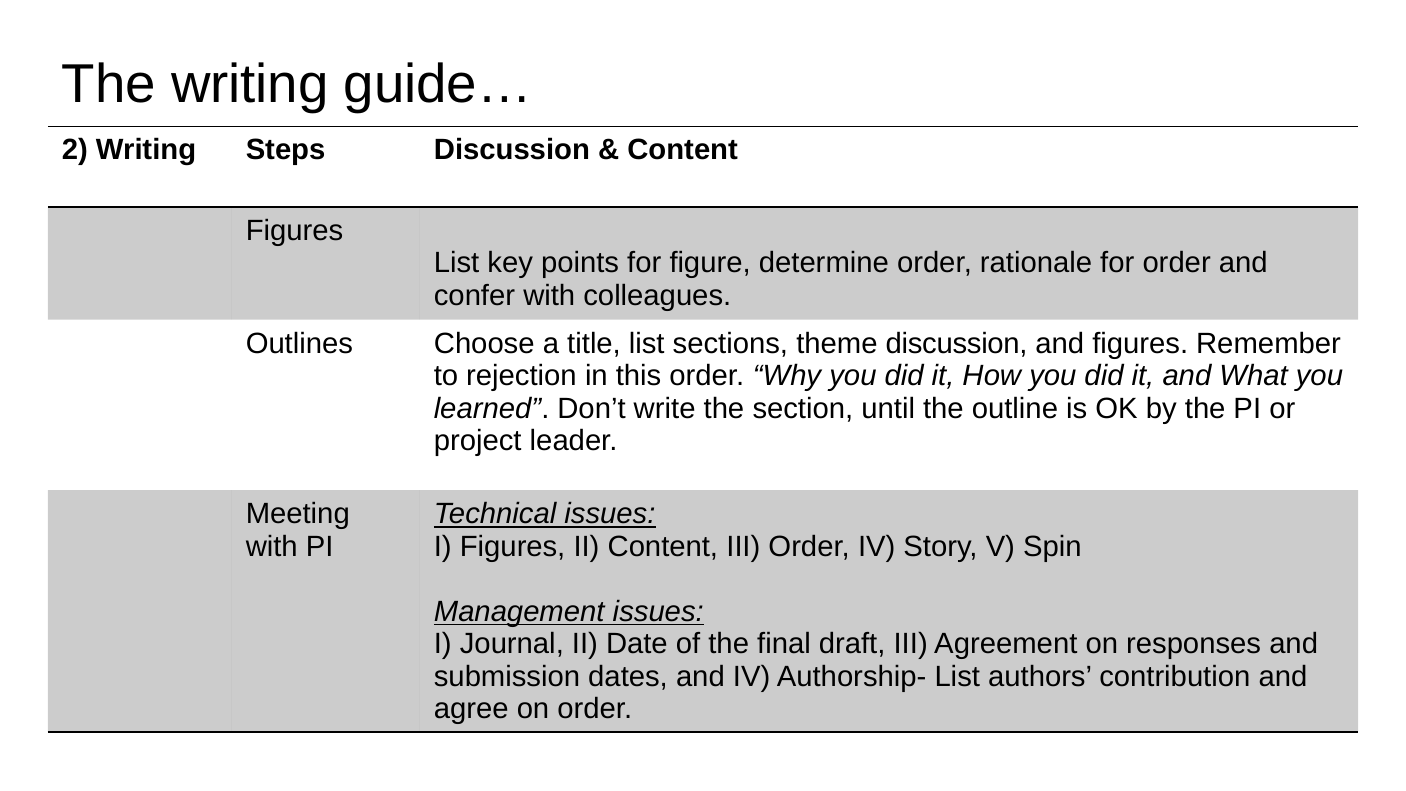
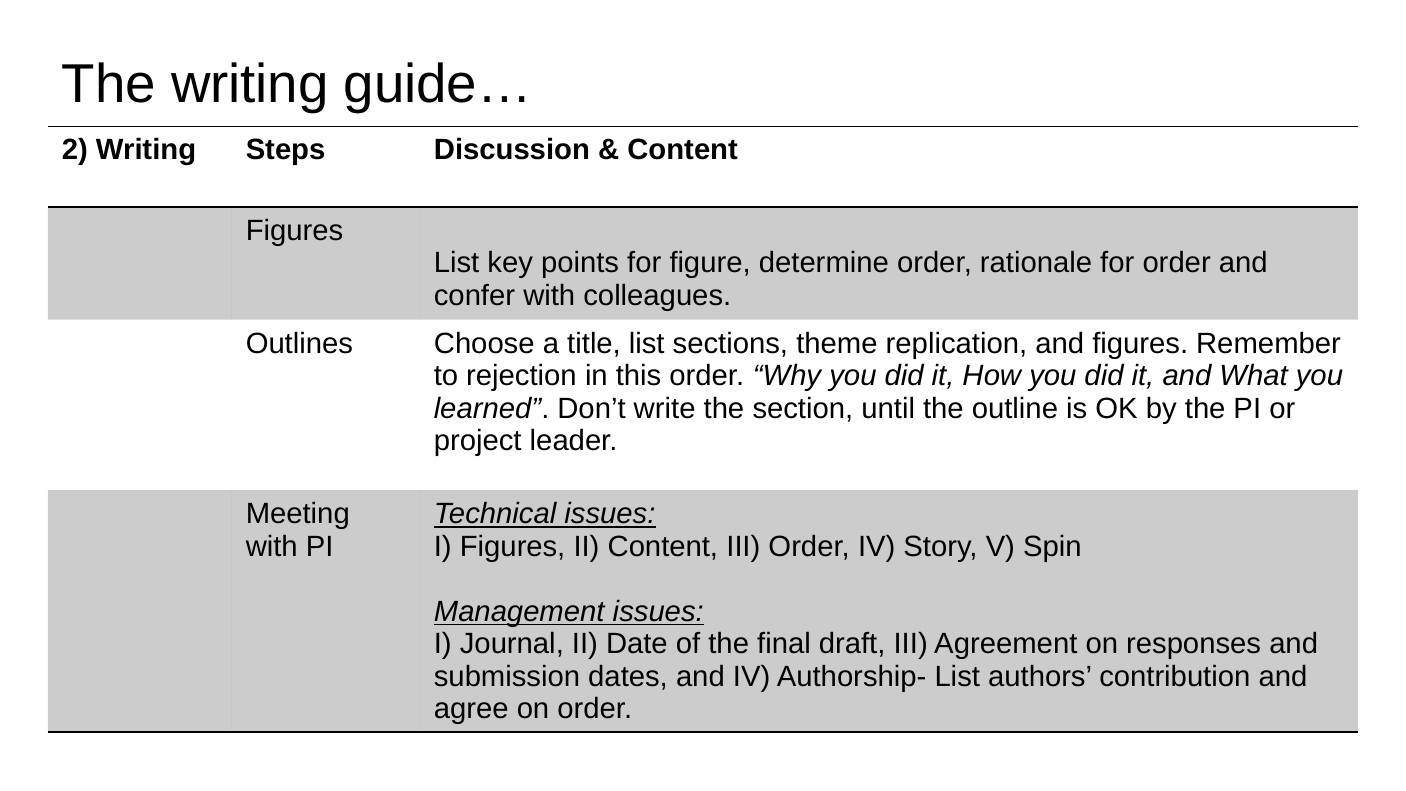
theme discussion: discussion -> replication (956, 343)
